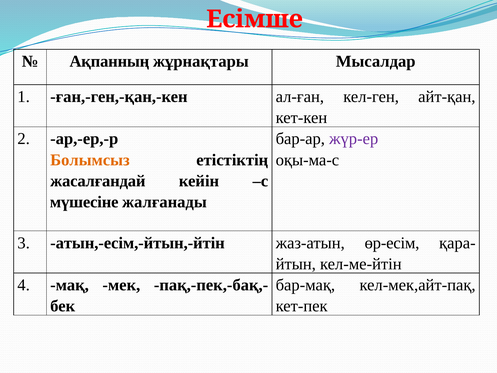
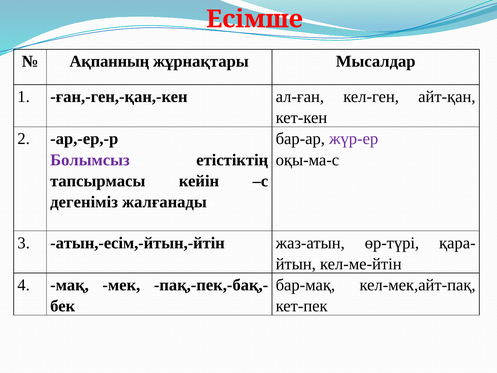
Болымсыз colour: orange -> purple (90, 160)
жасалғандай: жасалғандай -> тапсырмасы (98, 181)
мүшесіне: мүшесіне -> дегеніміз (84, 202)
өр-есім: өр-есім -> өр-түрі (392, 243)
